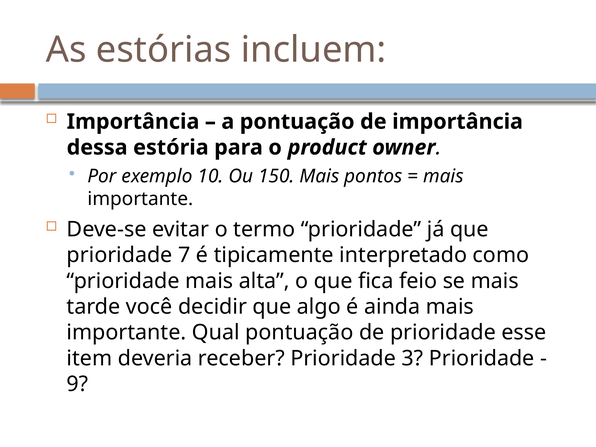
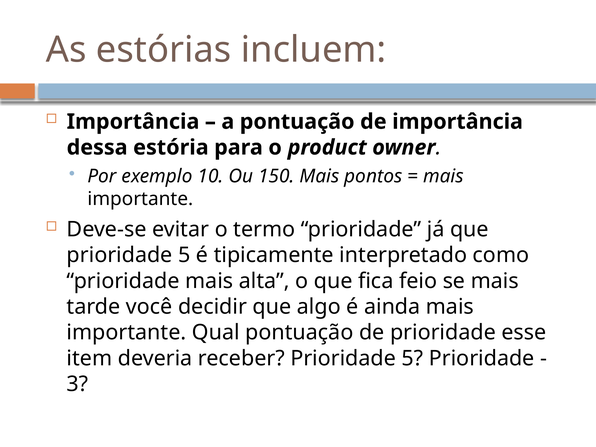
7: 7 -> 5 (184, 255)
receber Prioridade 3: 3 -> 5 (412, 358)
9: 9 -> 3 (77, 384)
